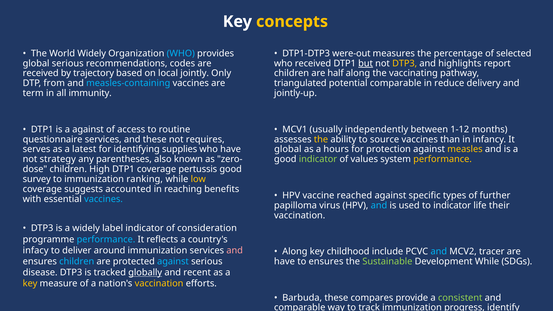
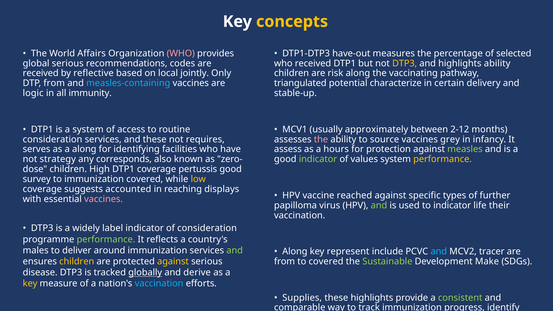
World Widely: Widely -> Affairs (92, 53)
WHO colour: light blue -> pink (181, 53)
were-out: were-out -> have-out (351, 53)
but underline: present -> none (366, 63)
highlights report: report -> ability (497, 63)
trajectory: trajectory -> reflective (94, 73)
half: half -> risk (335, 73)
potential comparable: comparable -> characterize (396, 83)
reduce: reduce -> certain (449, 83)
term: term -> logic (33, 93)
jointly-up: jointly-up -> stable-up (295, 93)
a against: against -> system (88, 129)
independently: independently -> approximately (377, 129)
1-12: 1-12 -> 2-12 (460, 129)
questionnaire: questionnaire -> consideration (53, 139)
the colour: yellow -> pink (321, 139)
than: than -> grey (450, 139)
a latest: latest -> along (84, 149)
supplies: supplies -> facilities (180, 149)
global: global -> assess (288, 149)
measles colour: yellow -> light green (465, 149)
parentheses: parentheses -> corresponds (124, 159)
immunization ranking: ranking -> covered (145, 179)
benefits: benefits -> displays (222, 189)
vaccines colour: light blue -> pink (103, 199)
and colour: light blue -> light green (379, 205)
performance colour: light blue -> light green (106, 239)
infacy: infacy -> males (36, 250)
and colour: pink -> light green (235, 250)
childhood: childhood -> represent (348, 252)
children colour: light blue -> yellow (77, 261)
against colour: light blue -> yellow (173, 261)
have: have -> from (285, 262)
to ensures: ensures -> covered (326, 262)
Development While: While -> Make (487, 262)
recent: recent -> derive (197, 273)
vaccination colour: yellow -> light blue (159, 284)
Barbuda: Barbuda -> Supplies (302, 298)
these compares: compares -> highlights (372, 298)
